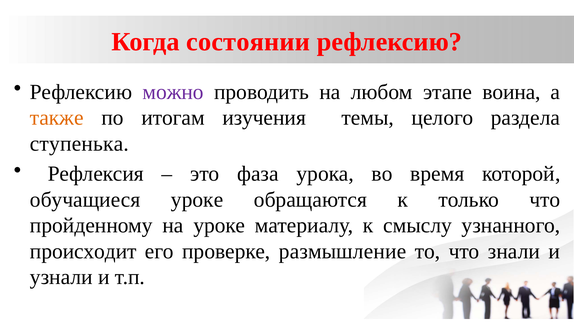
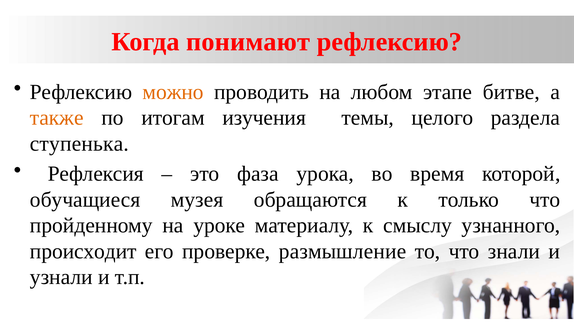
состоянии: состоянии -> понимают (248, 42)
можно colour: purple -> orange (173, 92)
воина: воина -> битве (511, 92)
обучащиеся уроке: уроке -> музея (197, 200)
